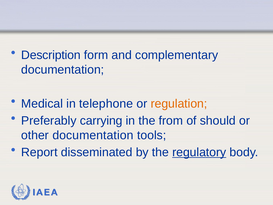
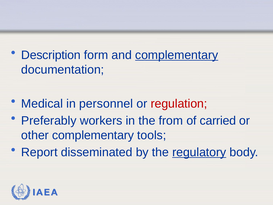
complementary underline: none -> present (177, 55)
telephone: telephone -> personnel (106, 104)
regulation colour: orange -> red (179, 104)
carrying: carrying -> workers (101, 121)
should: should -> carried (218, 121)
other documentation: documentation -> complementary (93, 135)
